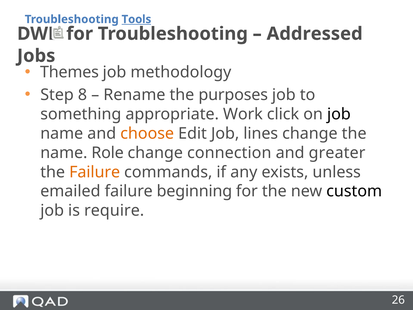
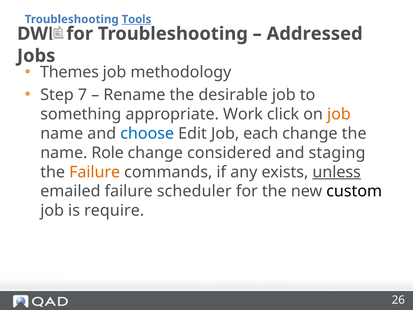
8: 8 -> 7 (82, 95)
purposes: purposes -> desirable (233, 95)
job colour: black -> orange (339, 114)
choose colour: orange -> blue (147, 133)
lines: lines -> each (261, 133)
connection: connection -> considered (229, 153)
greater: greater -> staging (337, 153)
unless underline: none -> present (337, 172)
beginning: beginning -> scheduler (194, 191)
